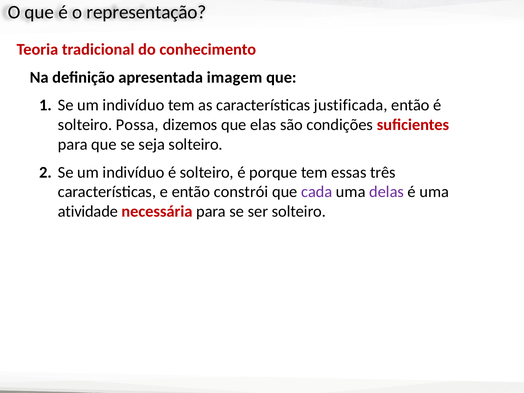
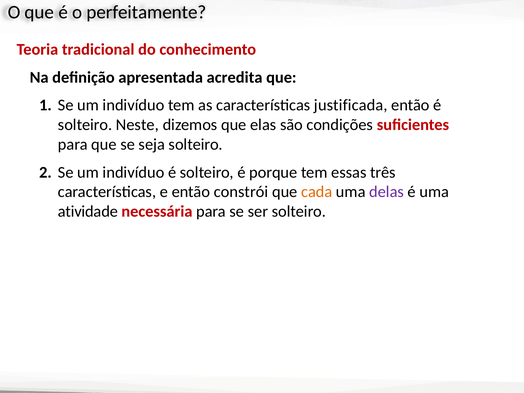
representação: representação -> perfeitamente (146, 12)
imagem: imagem -> acredita (235, 77)
Possa: Possa -> Neste (137, 125)
cada colour: purple -> orange (317, 192)
